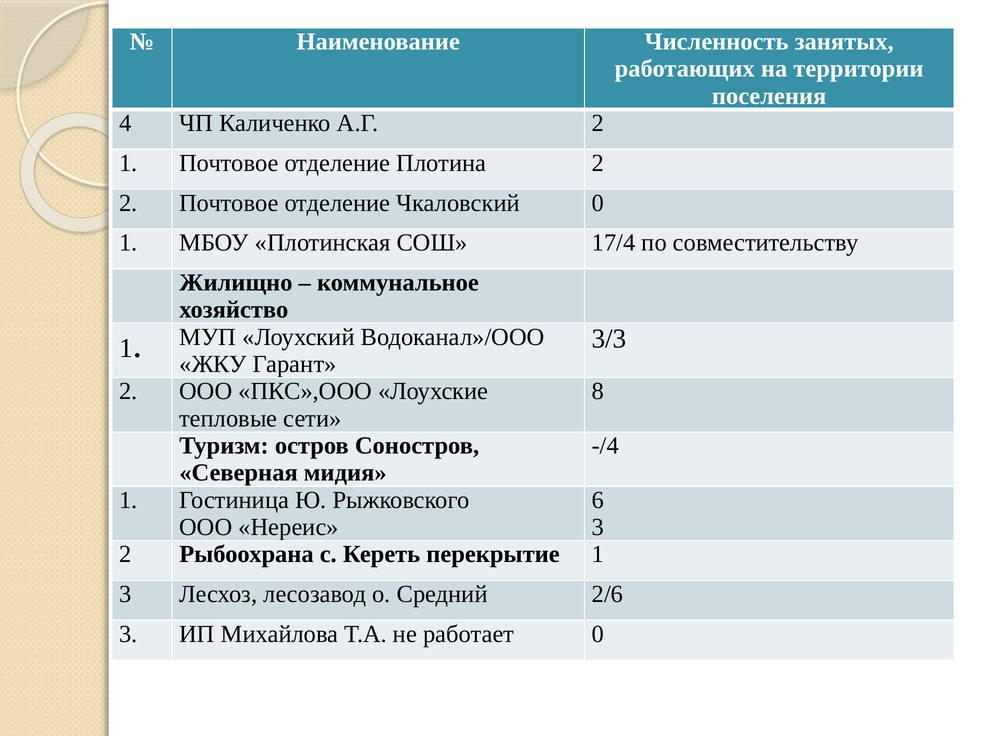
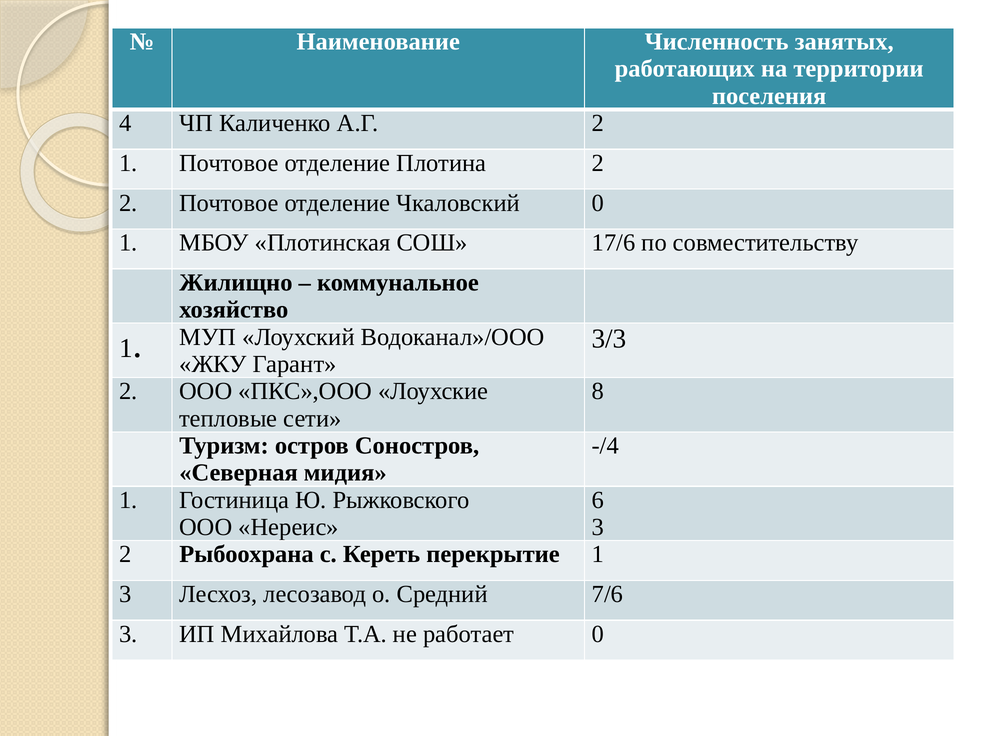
17/4: 17/4 -> 17/6 (614, 243)
2/6: 2/6 -> 7/6 (607, 594)
